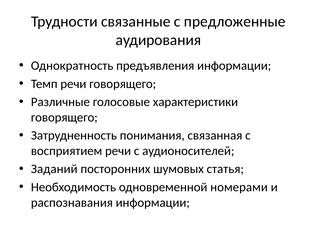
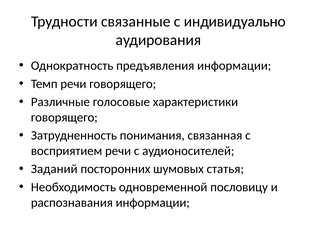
предложенные: предложенные -> индивидуально (235, 21)
номерами: номерами -> пословицу (239, 187)
